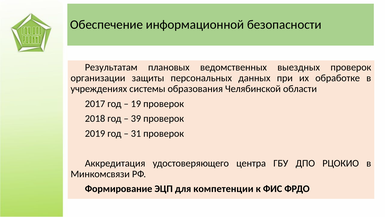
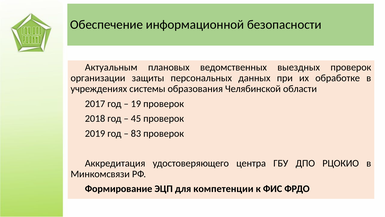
Результатам: Результатам -> Актуальным (111, 67)
39: 39 -> 45 (136, 118)
31: 31 -> 83 (136, 133)
